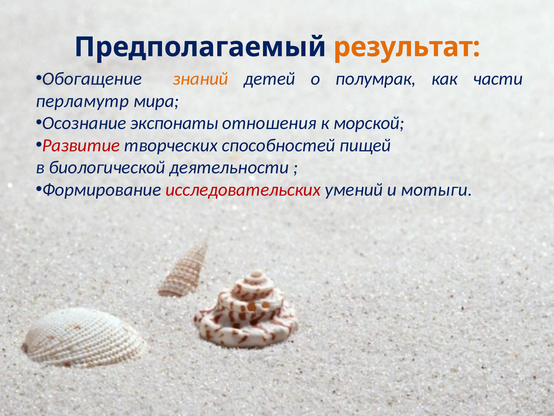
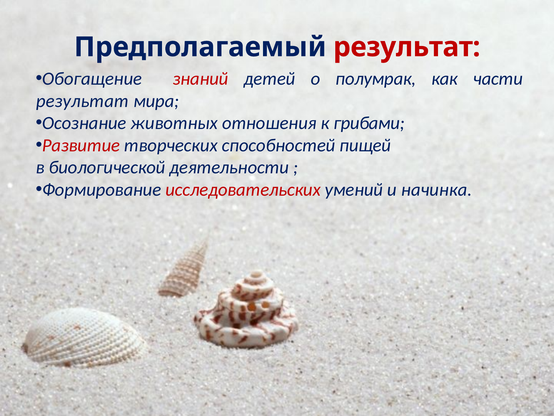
результат colour: orange -> red (407, 47)
знаний colour: orange -> red (201, 79)
перламутр: перламутр -> результат (82, 101)
экспонаты: экспонаты -> животных (174, 123)
морской: морской -> грибами (369, 123)
мотыги: мотыги -> начинка (437, 189)
